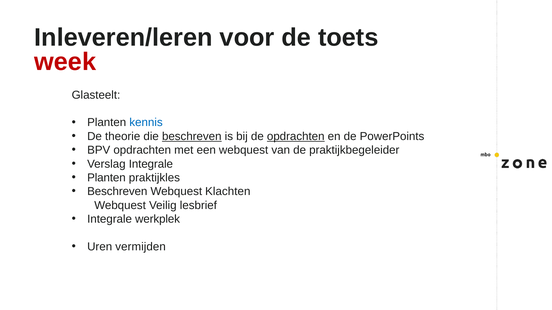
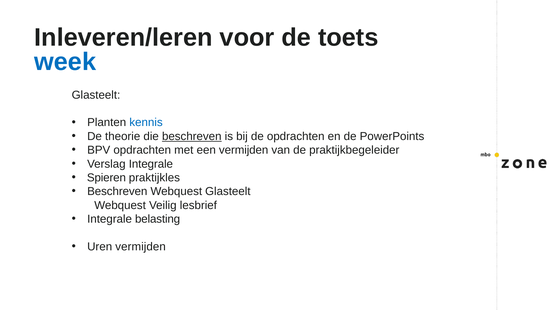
week colour: red -> blue (65, 62)
opdrachten underline: present -> none (296, 137)
een webquest: webquest -> vermijden (244, 150)
Planten: Planten -> Spieren (106, 178)
Webquest Klachten: Klachten -> Glasteelt (228, 192)
werkplek: werkplek -> belasting (158, 219)
